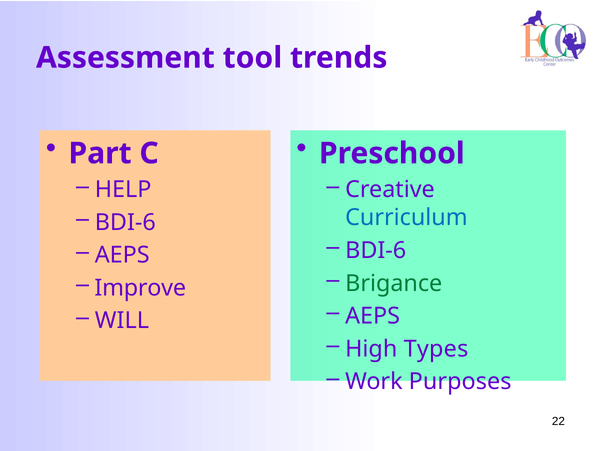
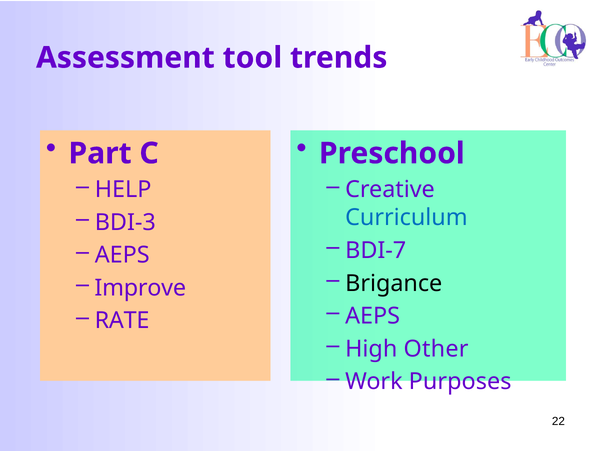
BDI-6: BDI-6 -> BDI-3 (125, 222)
BDI-6: BDI-6 -> BDI-7 (376, 250)
Brigance colour: green -> black (394, 283)
WILL: WILL -> RATE (122, 321)
Types: Types -> Other (436, 349)
